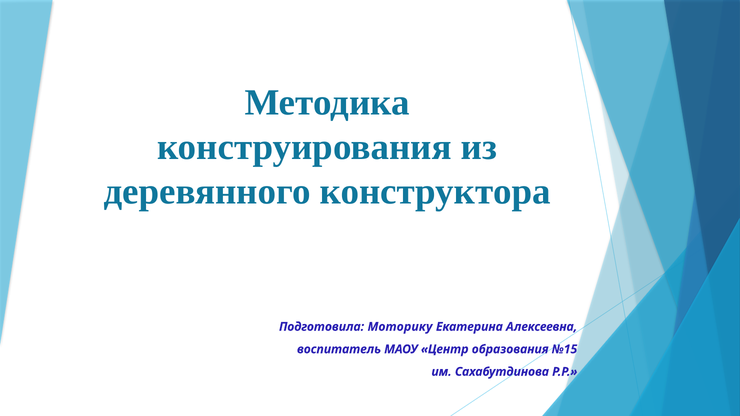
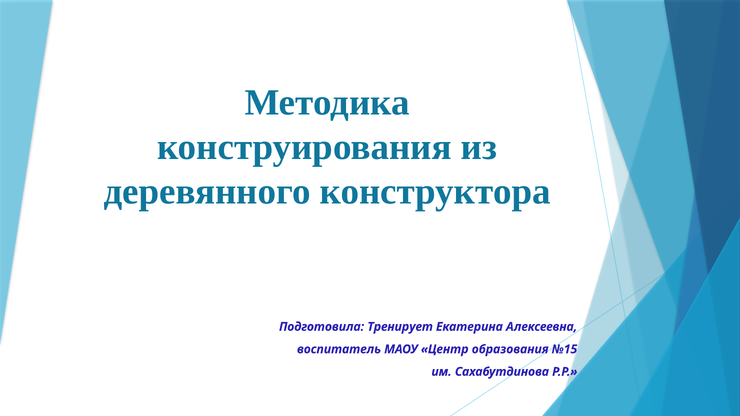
Моторику: Моторику -> Тренирует (400, 327)
